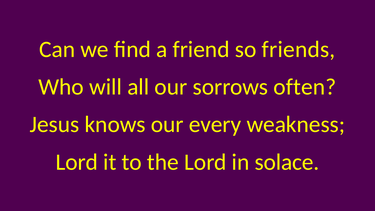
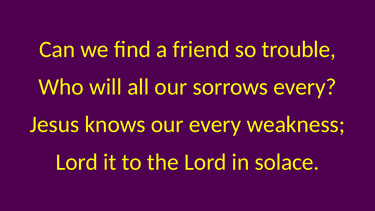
friends: friends -> trouble (299, 49)
sorrows often: often -> every (305, 87)
